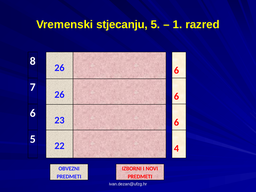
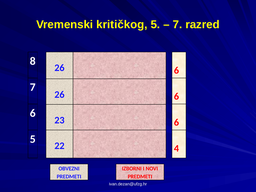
stjecanju: stjecanju -> kritičkog (122, 25)
1: 1 -> 7 (178, 25)
